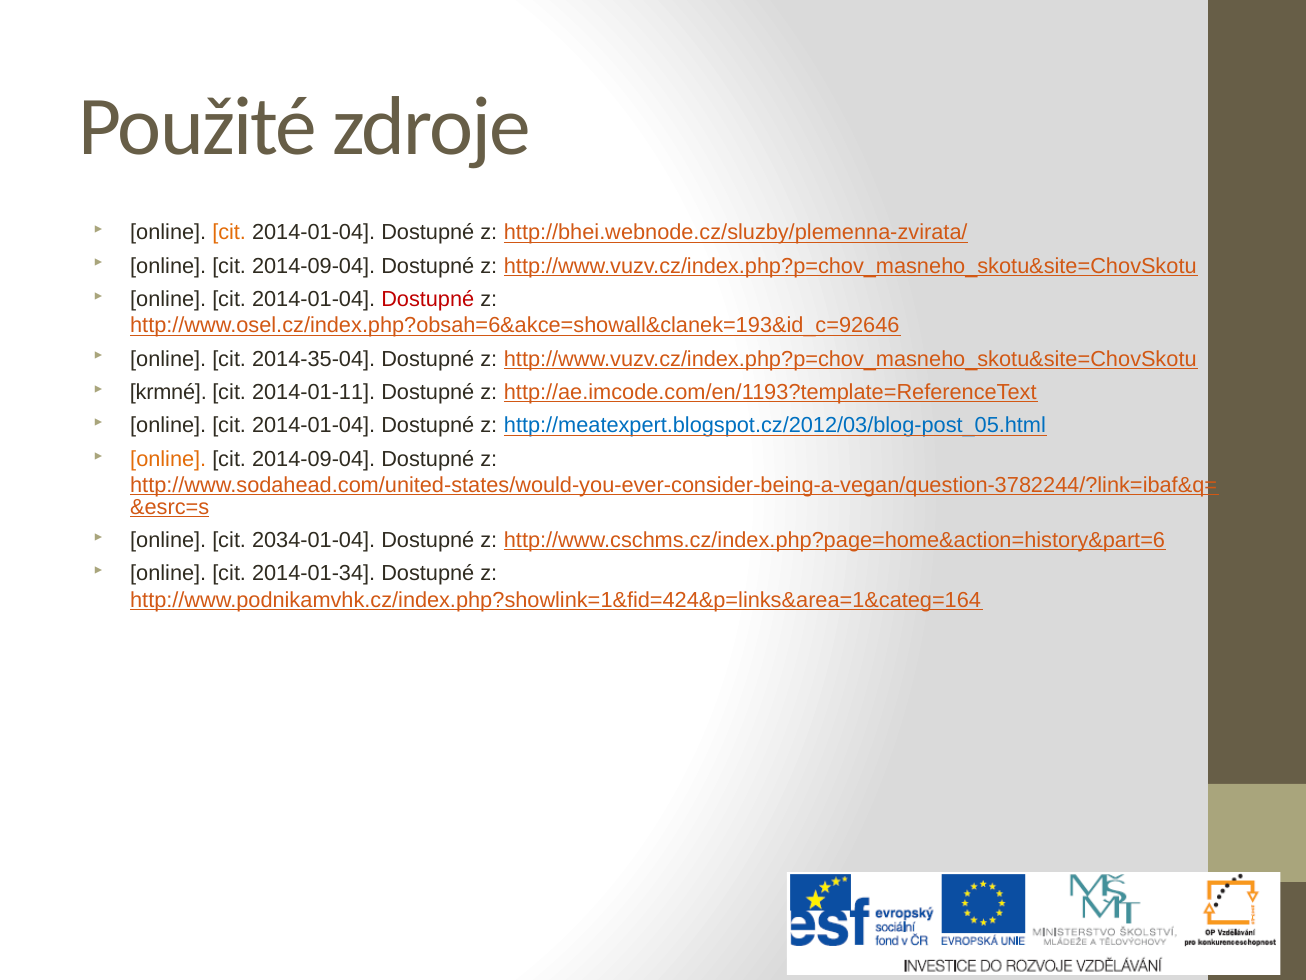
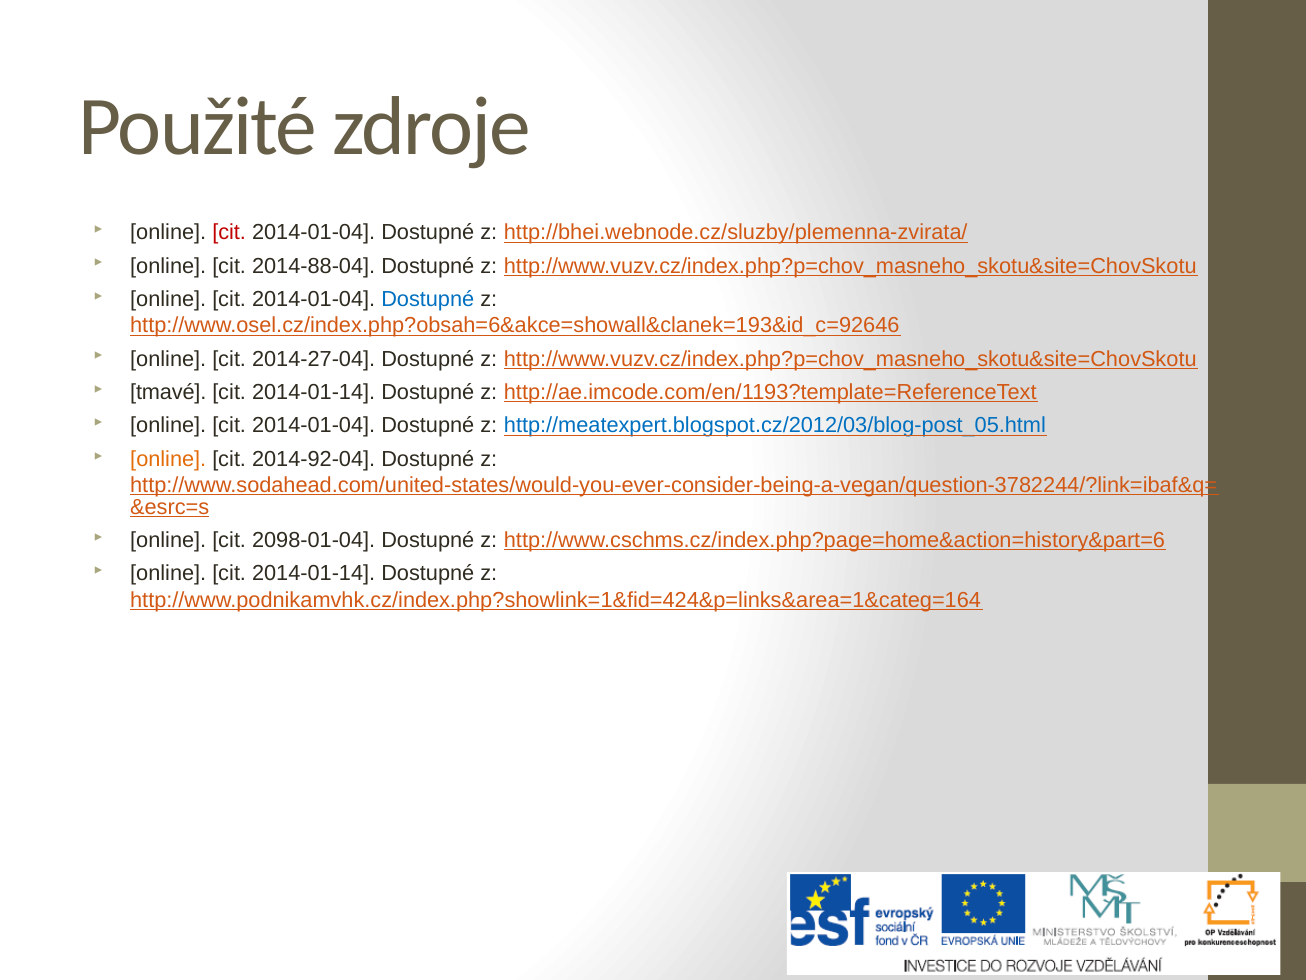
cit colour: orange -> red (229, 232)
2014-09-04: 2014-09-04 -> 2014-88-04 (314, 266)
Dostupné colour: red -> blue (428, 299)
2014-35-04: 2014-35-04 -> 2014-27-04 (314, 359)
krmné: krmné -> tmavé (168, 392)
2014-01-11: 2014-01-11 -> 2014-01-14 (314, 392)
2014-09-04: 2014-09-04 -> 2014-92-04 (314, 459)
2034-01-04: 2034-01-04 -> 2098-01-04 (314, 540)
online cit 2014-01-34: 2014-01-34 -> 2014-01-14 (314, 573)
